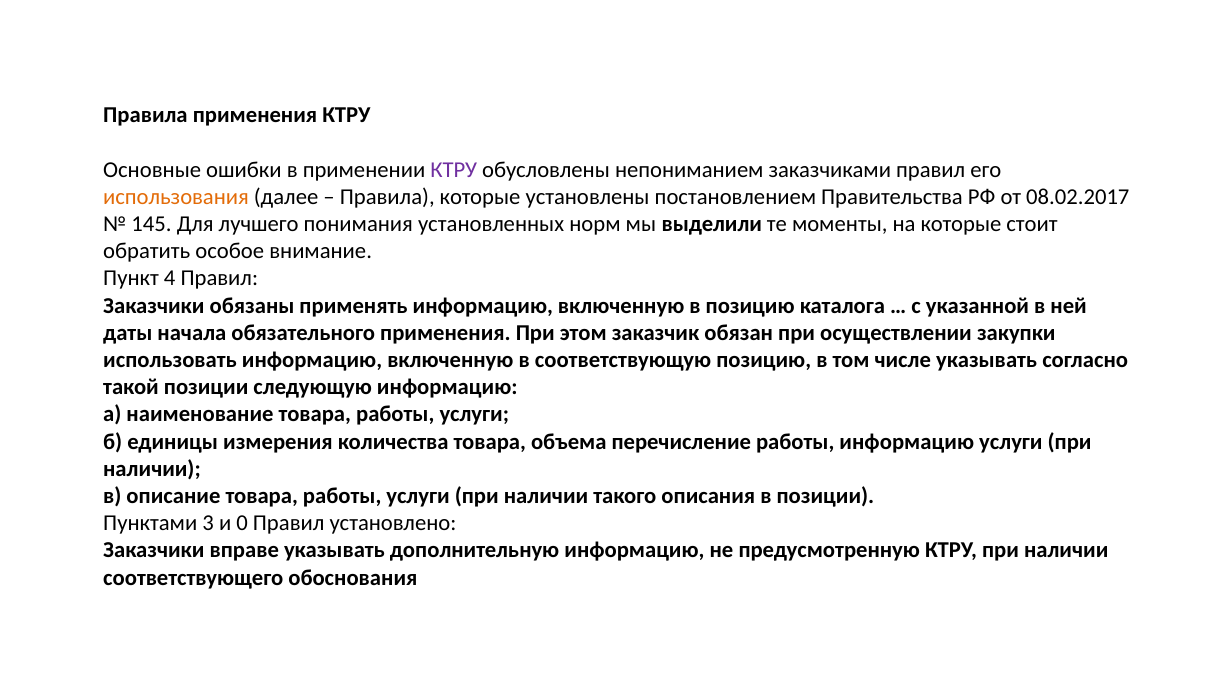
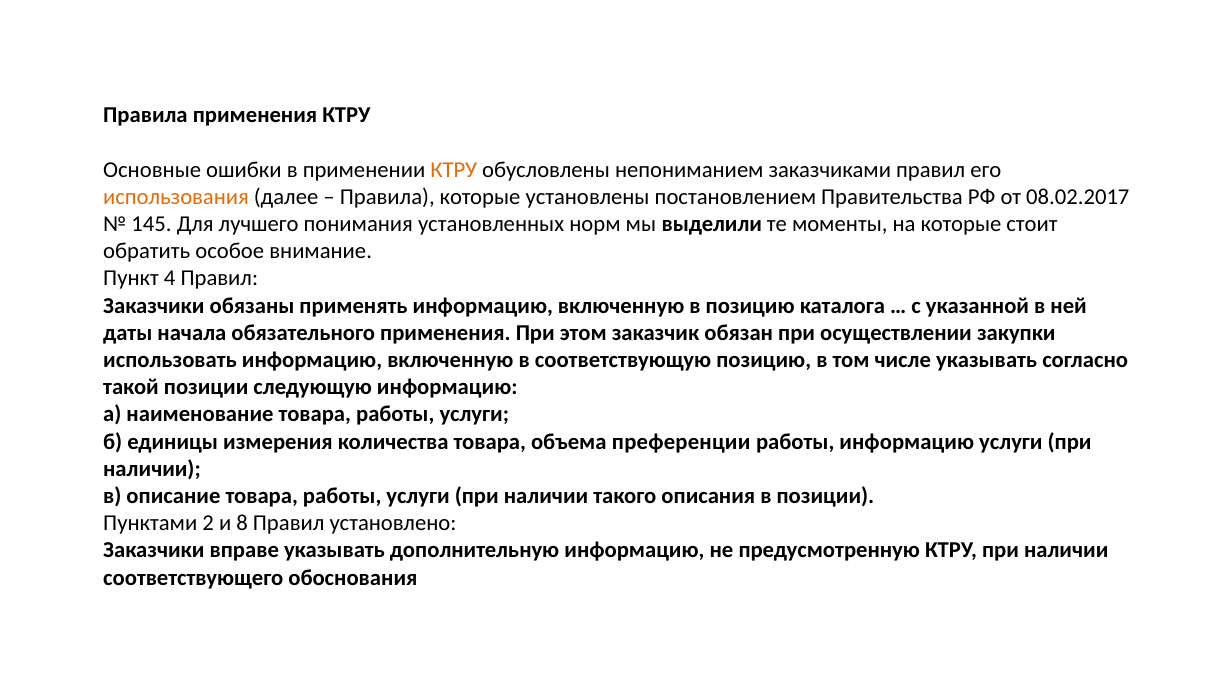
КТРУ colour: purple -> orange (454, 170)
перечисление: перечисление -> преференции (681, 442)
3: 3 -> 2 (208, 523)
0: 0 -> 8 (242, 523)
